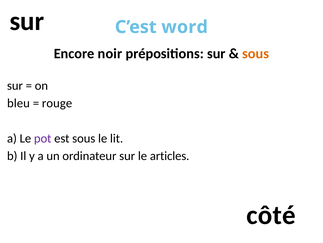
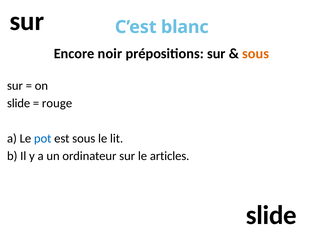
word: word -> blanc (185, 27)
bleu: bleu -> slide (19, 103)
pot colour: purple -> blue (43, 138)
côté: côté -> slide (271, 215)
